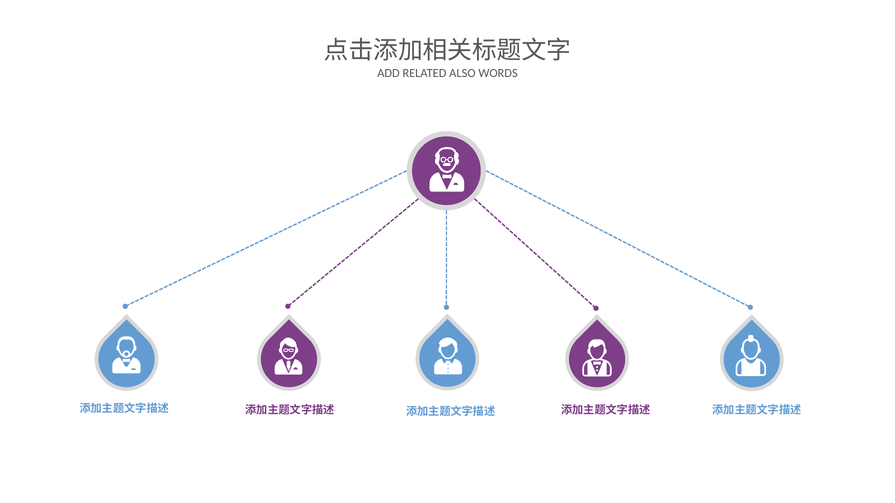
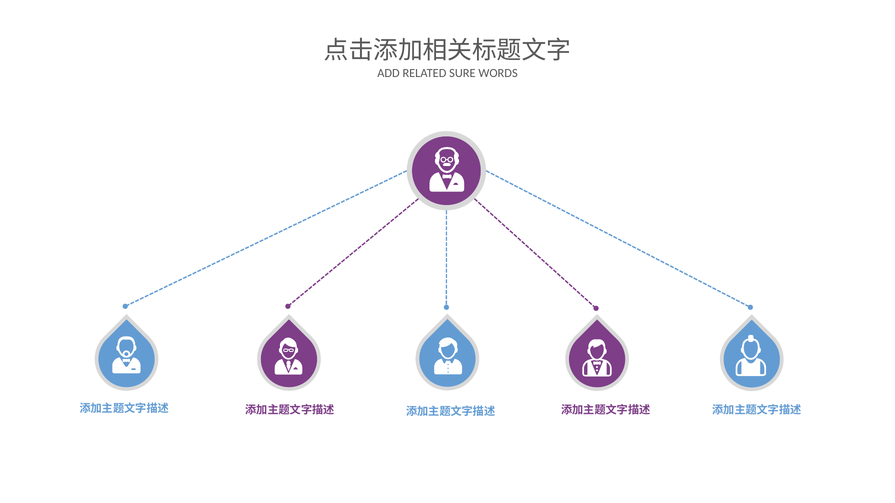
ALSO: ALSO -> SURE (462, 73)
